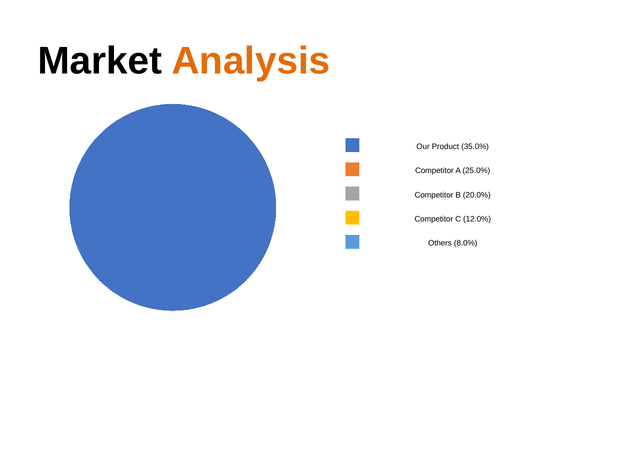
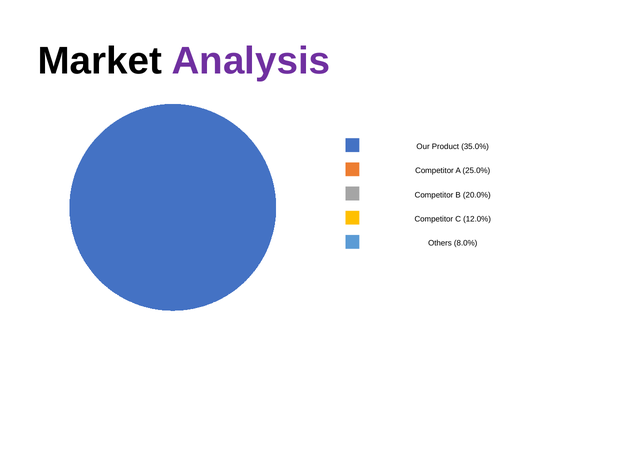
Analysis colour: orange -> purple (251, 61)
